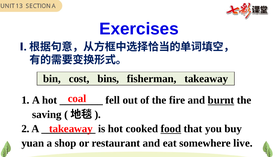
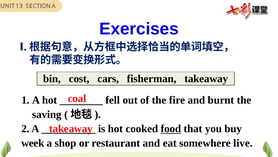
bins: bins -> cars (108, 78)
burnt underline: present -> none (221, 100)
yuan: yuan -> week (33, 143)
